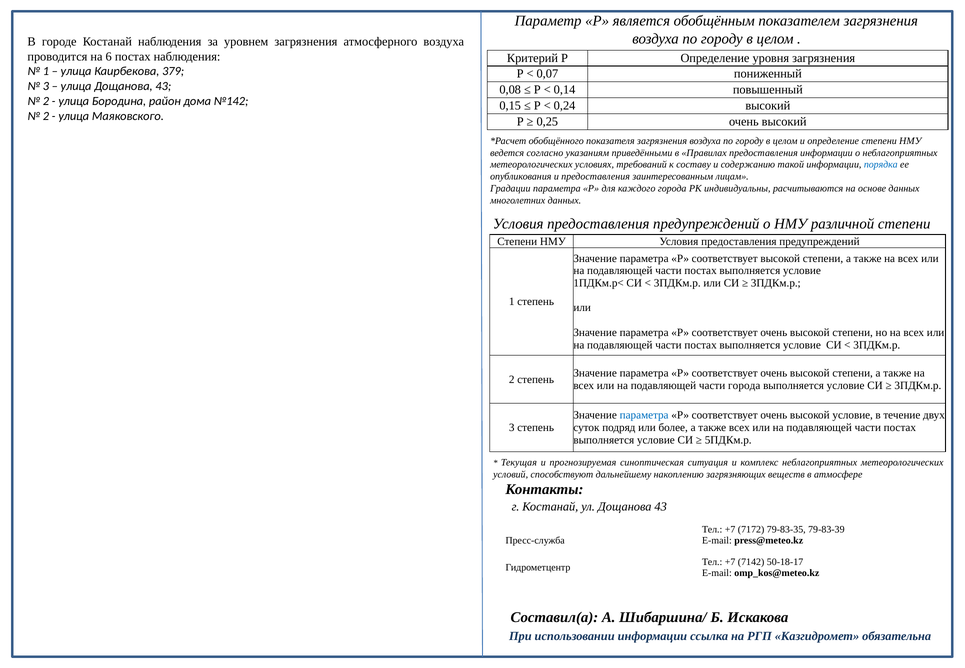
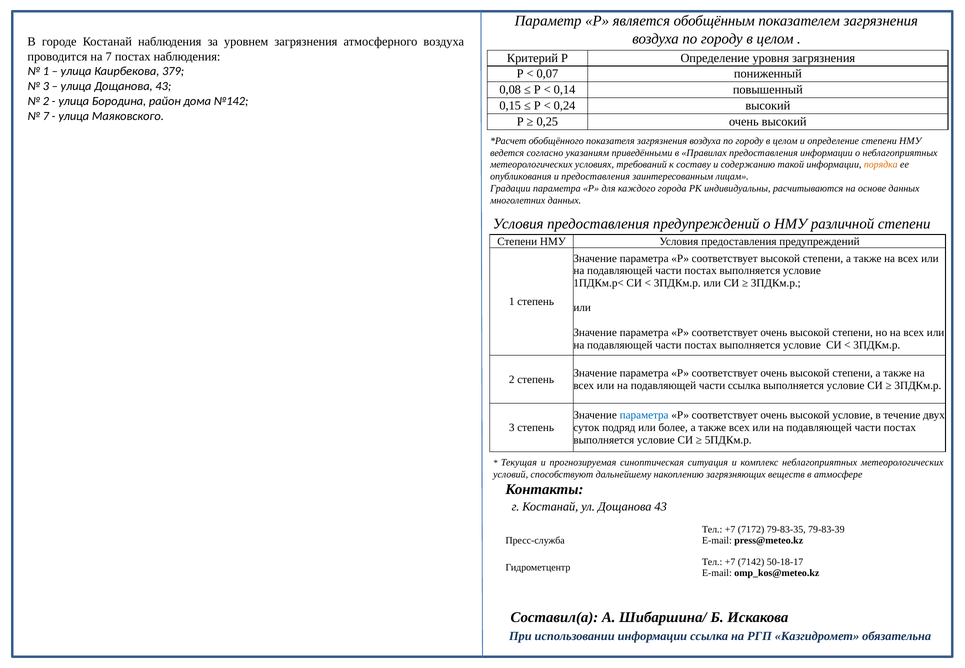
на 6: 6 -> 7 (109, 57)
2: 2 -> 7 (46, 116)
порядка colour: blue -> orange (881, 165)
части города: города -> ссылка (744, 386)
